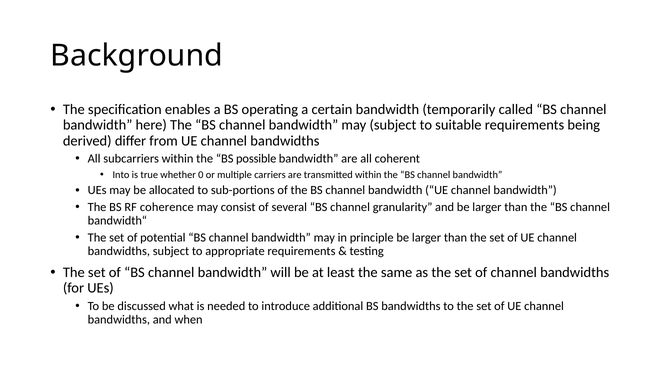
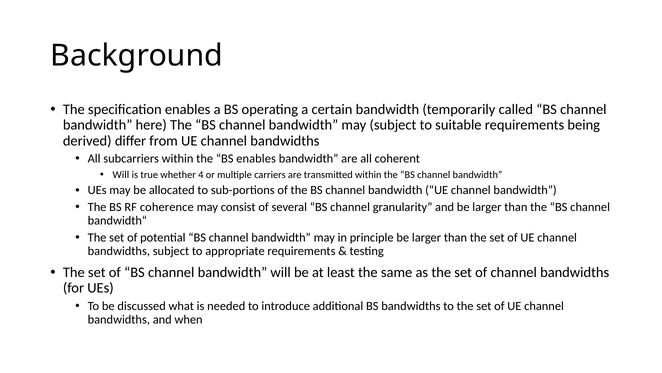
BS possible: possible -> enables (256, 159)
Into: Into -> Will (121, 174)
0: 0 -> 4 (201, 174)
